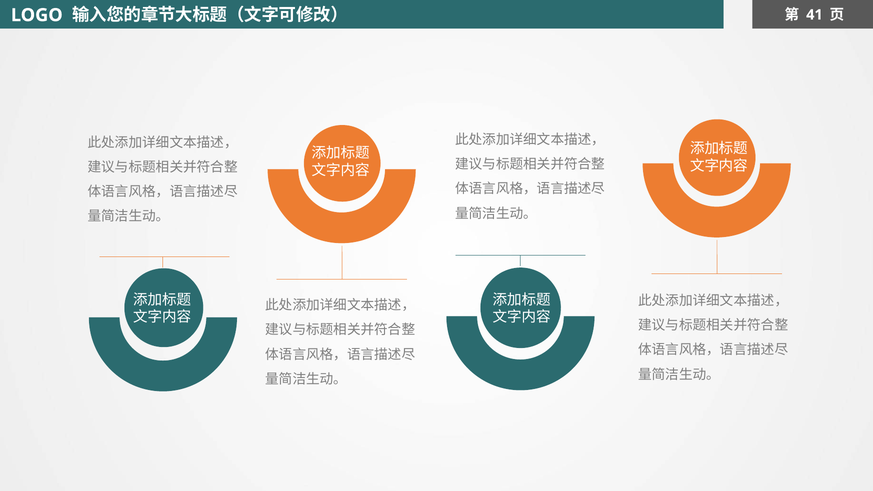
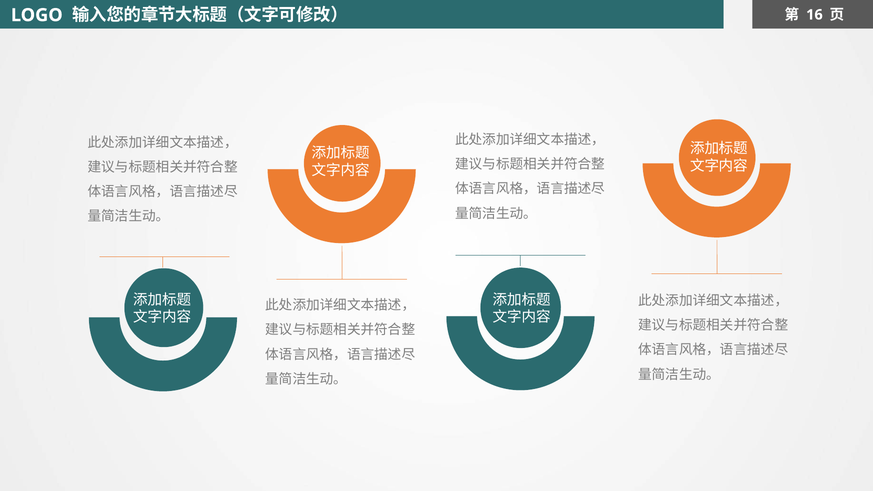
41: 41 -> 16 (814, 15)
